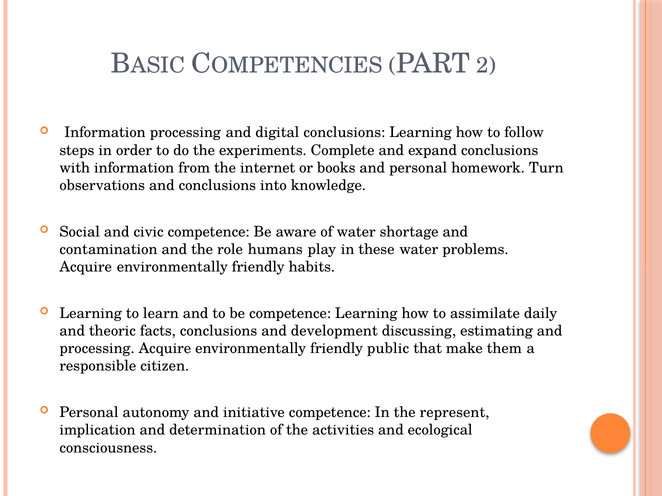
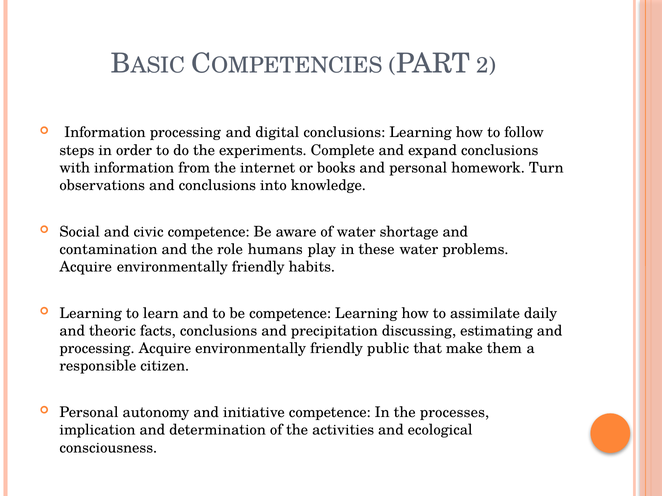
development: development -> precipitation (334, 331)
represent: represent -> processes (455, 413)
